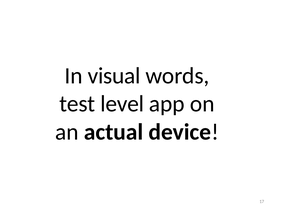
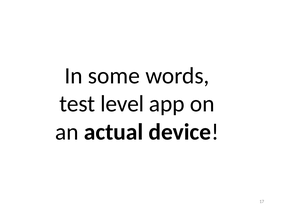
visual: visual -> some (114, 76)
